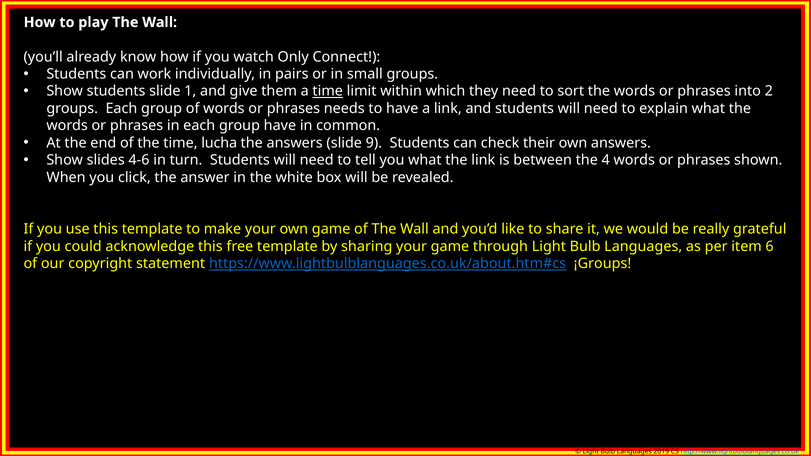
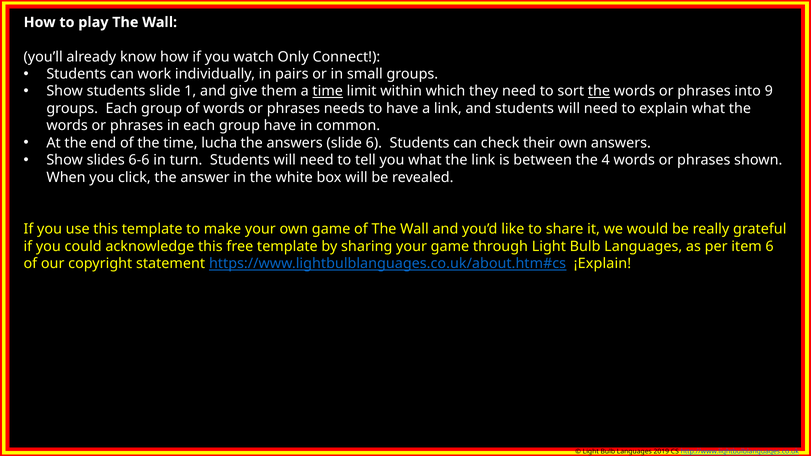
the underline: none -> present (599, 91)
2: 2 -> 9 (769, 91)
slide 9: 9 -> 6 (374, 143)
4-6: 4-6 -> 6-6 (139, 160)
¡Groups: ¡Groups -> ¡Explain (602, 264)
